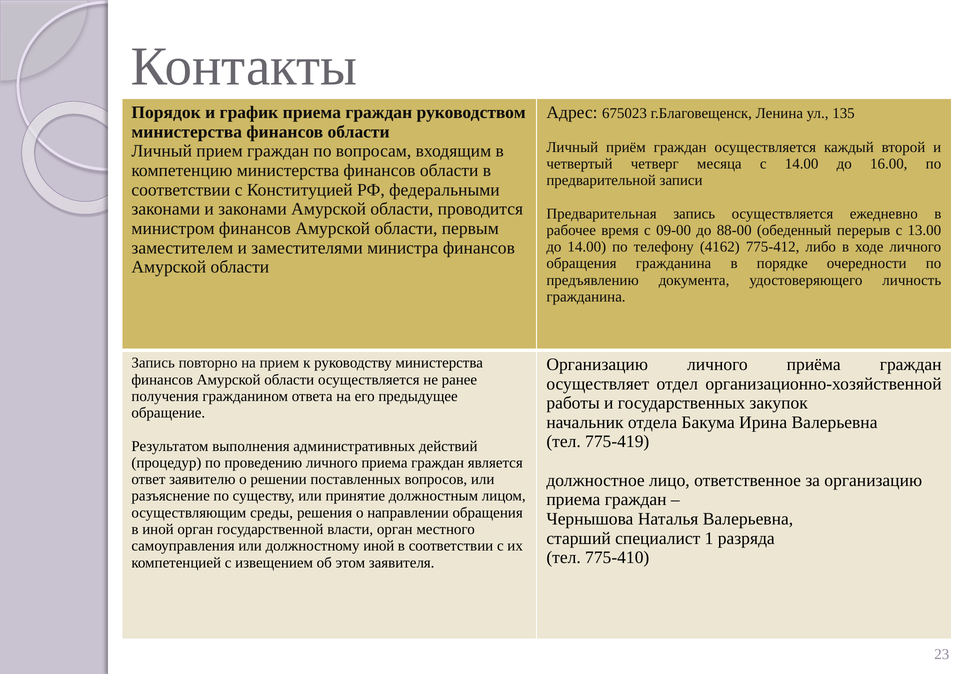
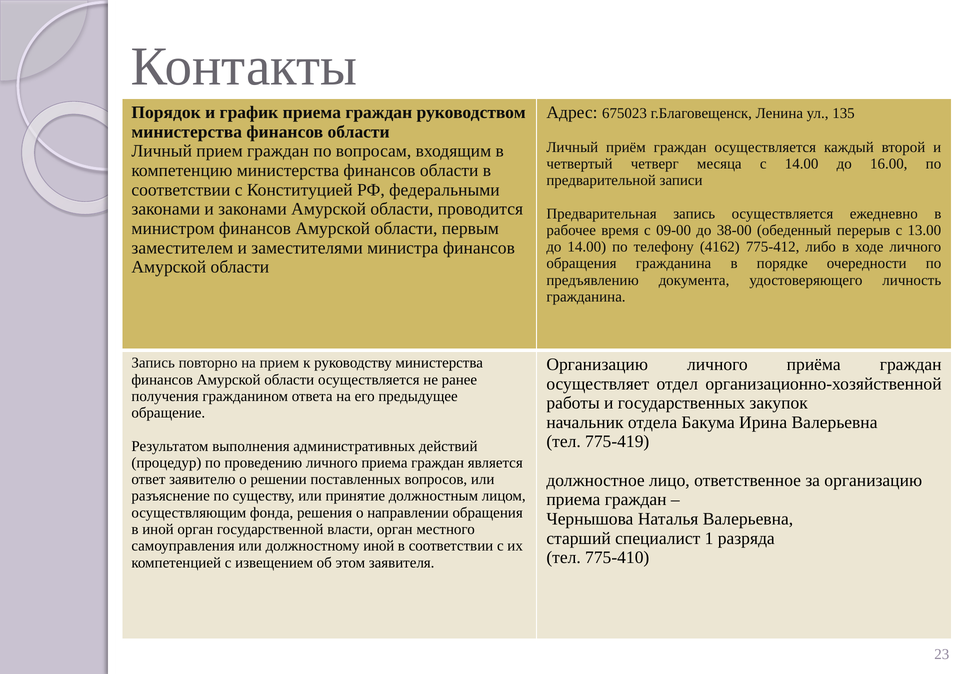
88-00: 88-00 -> 38-00 (734, 230)
среды: среды -> фонда (272, 513)
